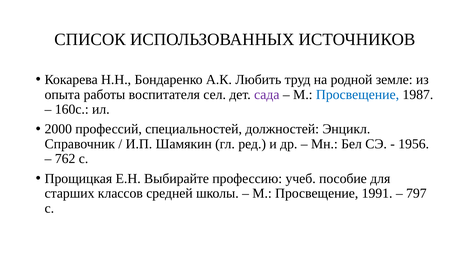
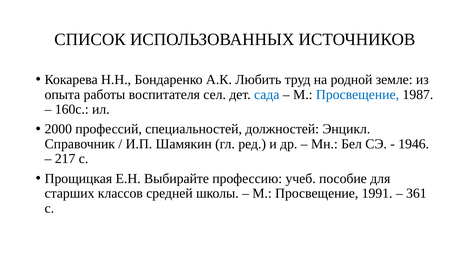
сада colour: purple -> blue (267, 94)
1956: 1956 -> 1946 (414, 144)
762: 762 -> 217 (65, 158)
797: 797 -> 361 (416, 193)
